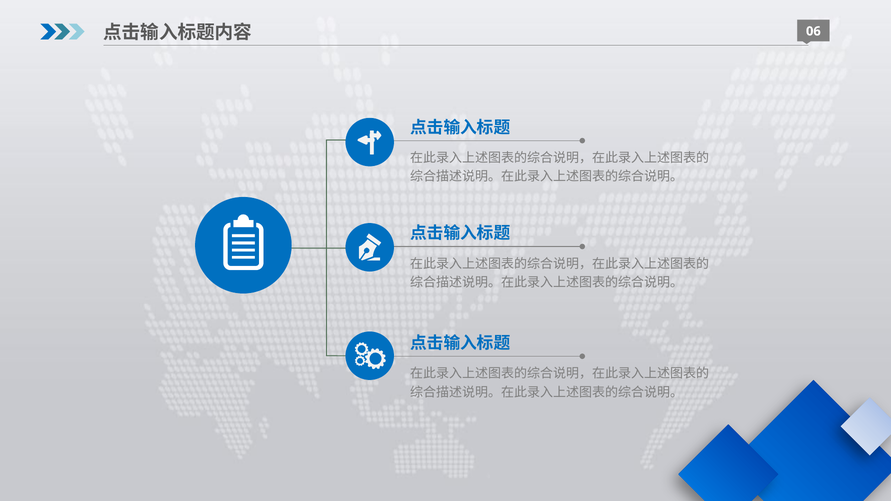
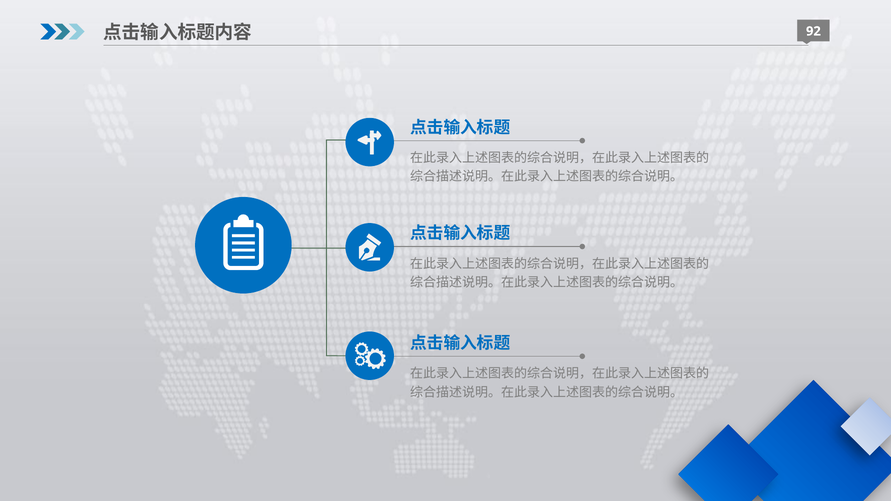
06: 06 -> 92 (813, 31)
